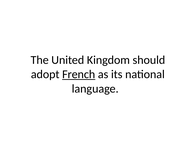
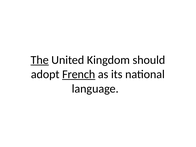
The underline: none -> present (40, 60)
